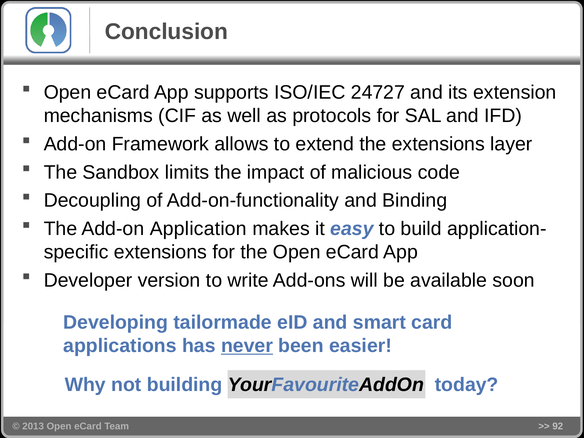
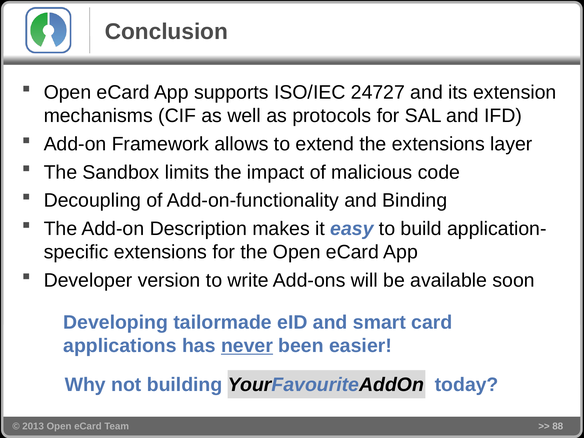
Application: Application -> Description (198, 229)
92: 92 -> 88 (558, 426)
